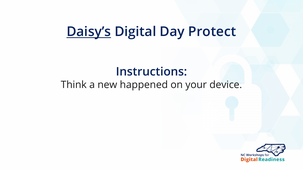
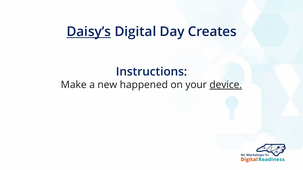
Protect: Protect -> Creates (212, 32)
Think: Think -> Make (74, 85)
device underline: none -> present (226, 85)
